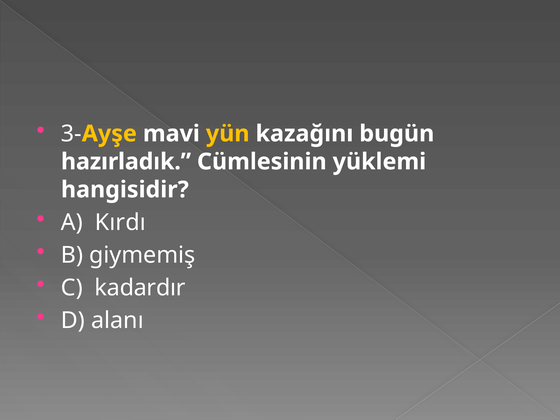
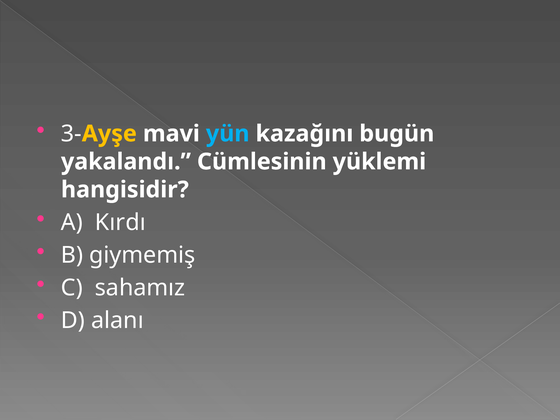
yün colour: yellow -> light blue (228, 134)
hazırladık: hazırladık -> yakalandı (126, 162)
kadardır: kadardır -> sahamız (140, 288)
